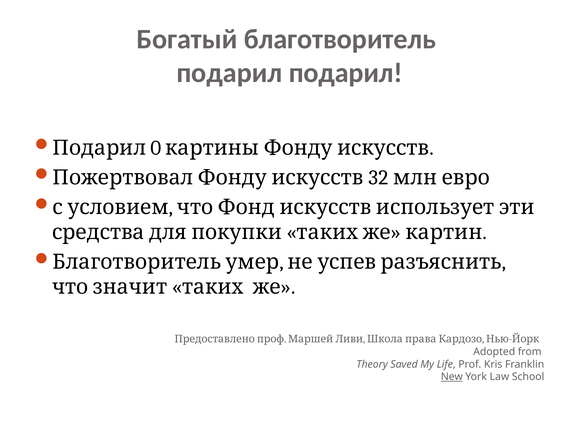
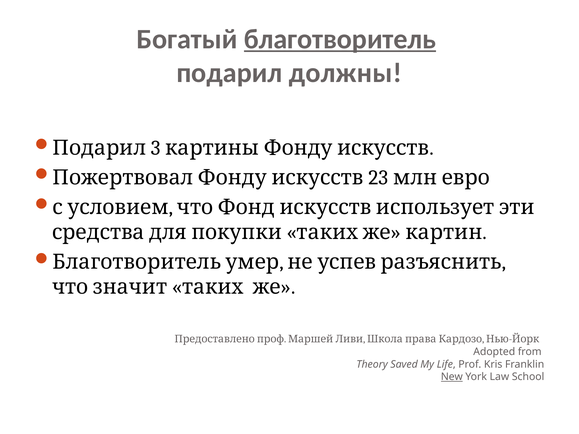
благотворитель underline: none -> present (340, 39)
подарил подарил: подарил -> должны (345, 73)
0: 0 -> 3 (156, 148)
32: 32 -> 23 (378, 178)
